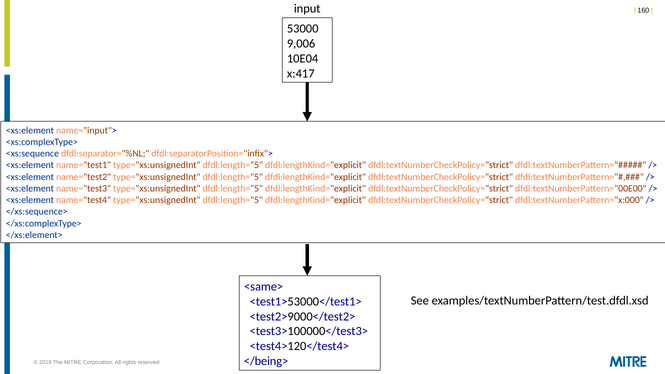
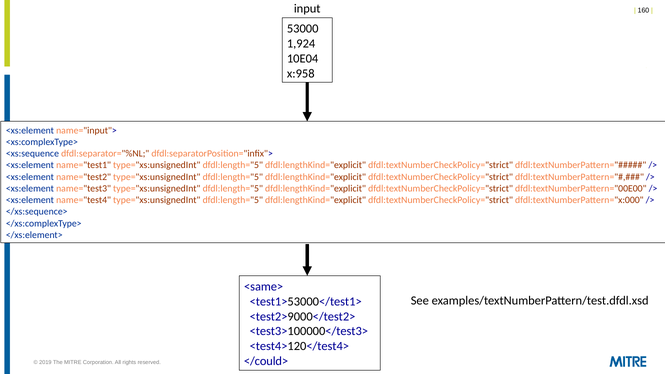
9,006: 9,006 -> 1,924 (301, 44)
x:417: x:417 -> x:958 (301, 73)
</being>: </being> -> </could> (266, 361)
